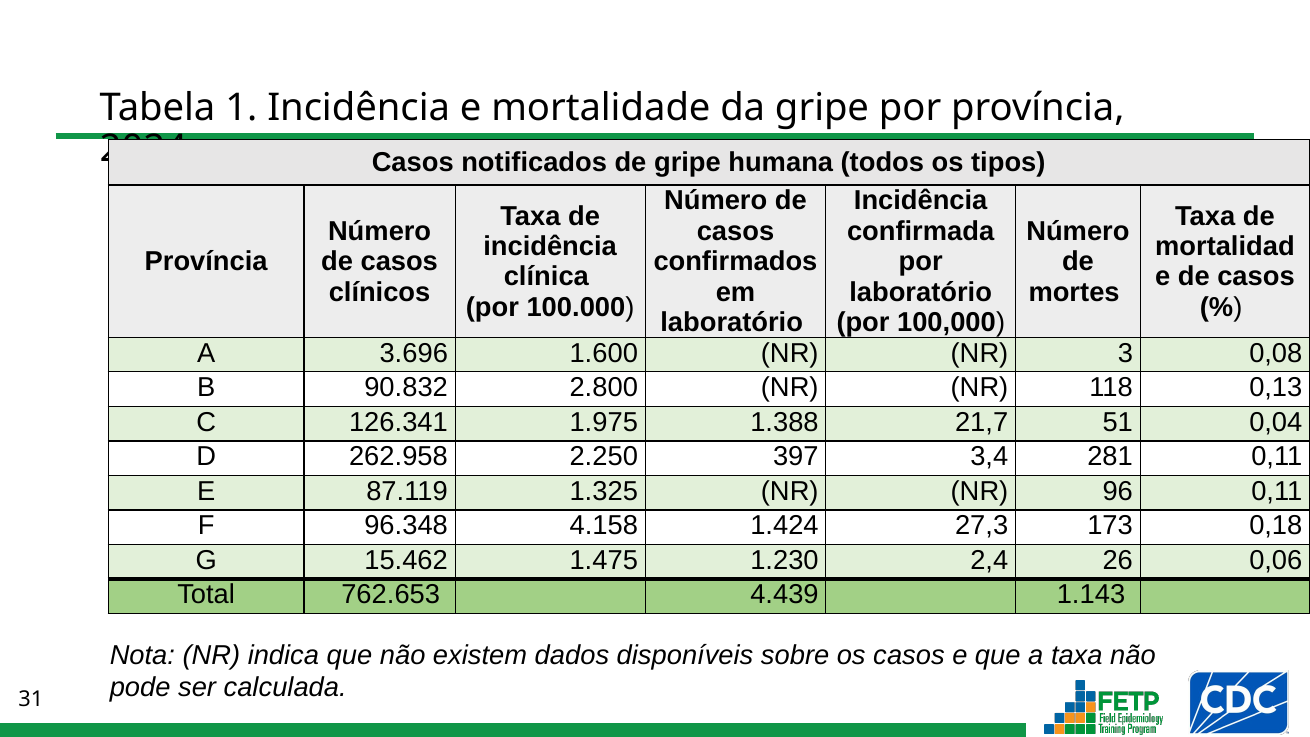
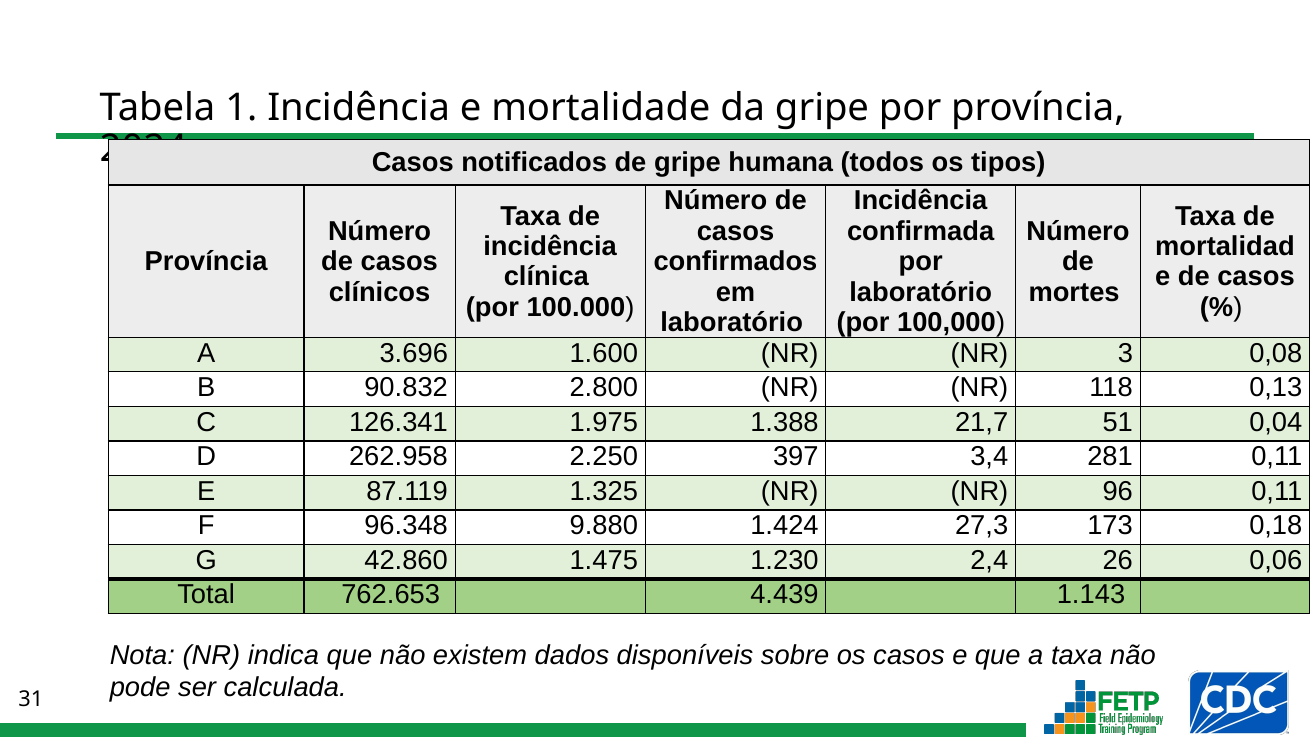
4.158: 4.158 -> 9.880 (604, 526)
15.462: 15.462 -> 42.860 (406, 560)
